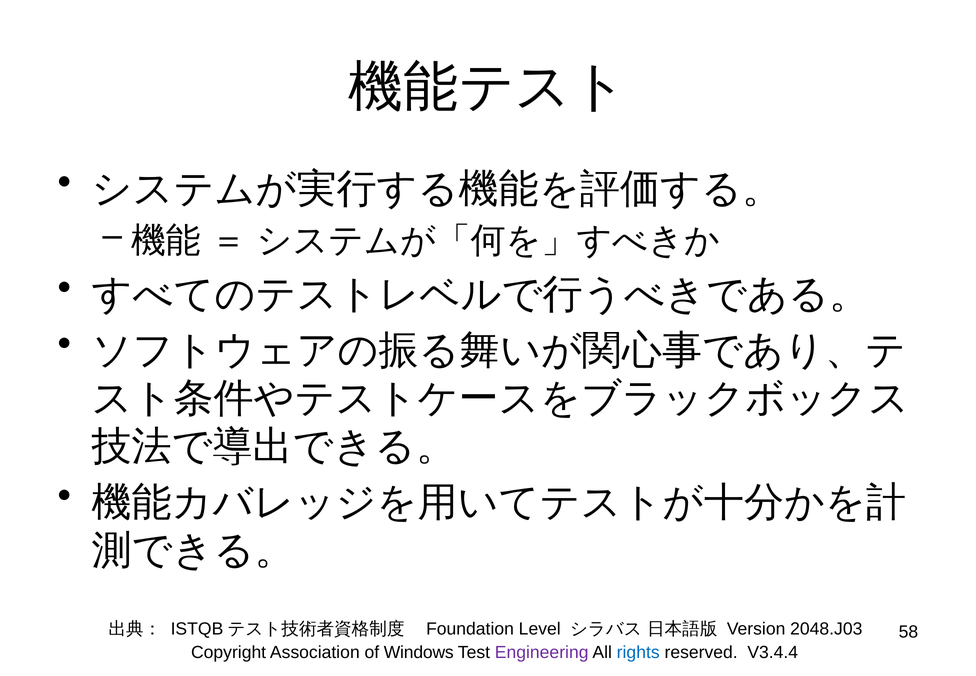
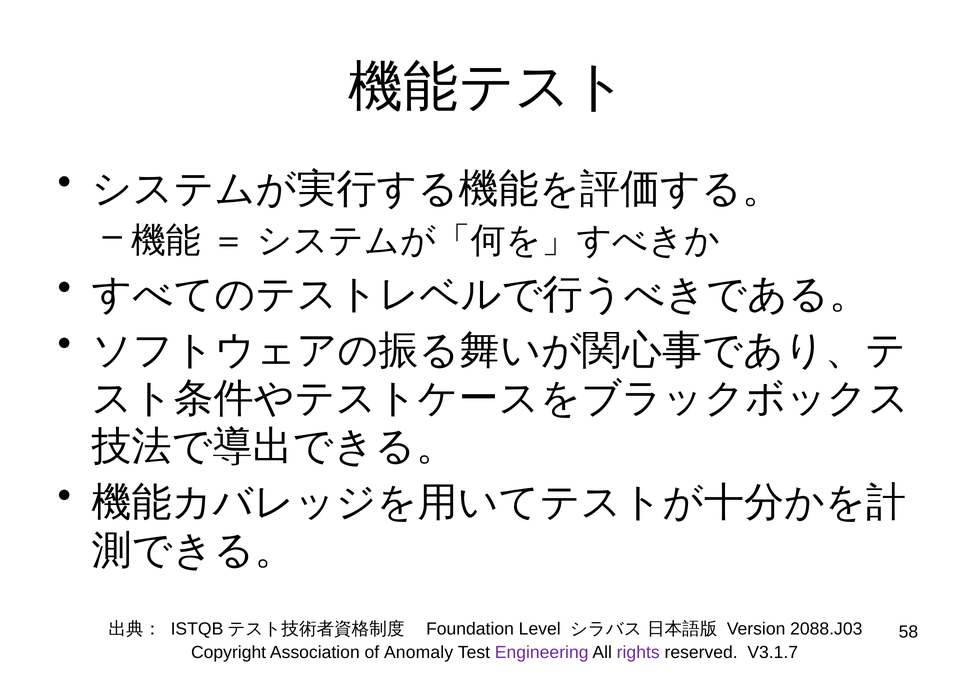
2048.J03: 2048.J03 -> 2088.J03 (826, 629)
Windows: Windows -> Anomaly (419, 652)
rights colour: blue -> purple (638, 652)
V3.4.4: V3.4.4 -> V3.1.7 (773, 652)
